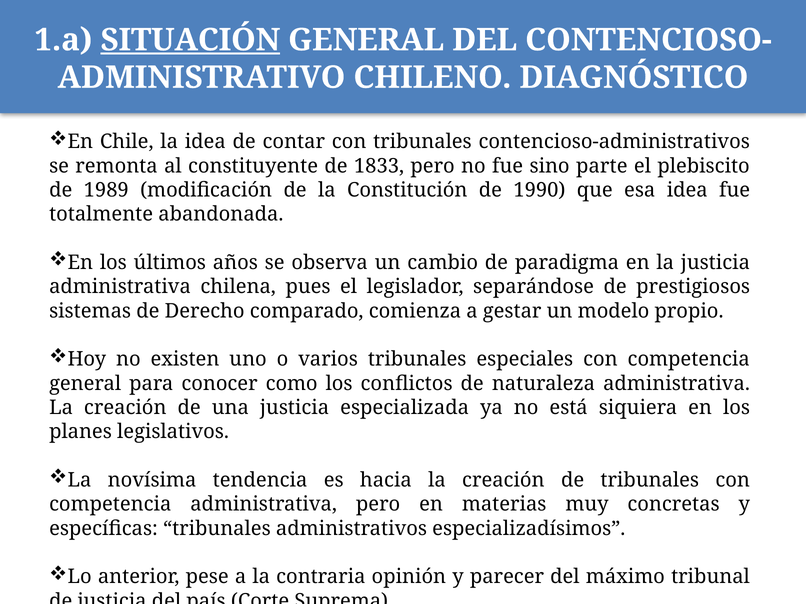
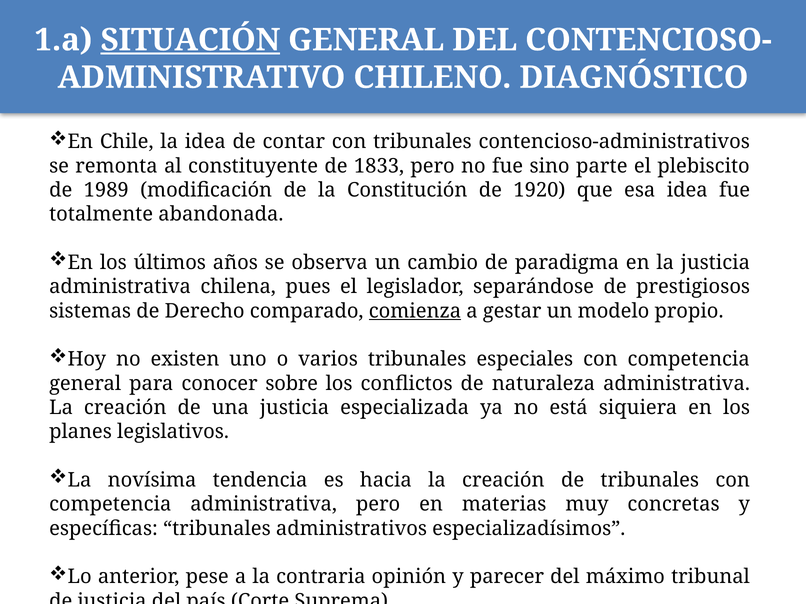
1990: 1990 -> 1920 (539, 190)
comienza underline: none -> present (415, 311)
como: como -> sobre (292, 384)
